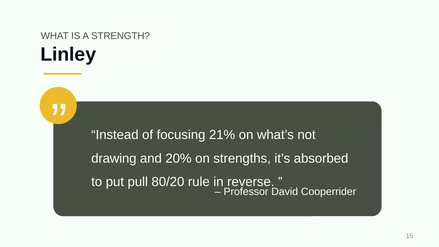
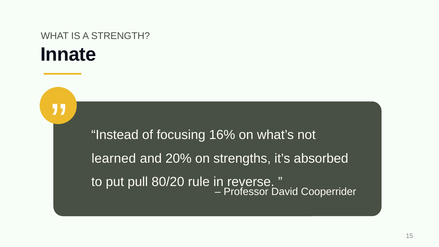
Linley: Linley -> Innate (68, 55)
21%: 21% -> 16% (222, 135)
drawing: drawing -> learned (114, 158)
